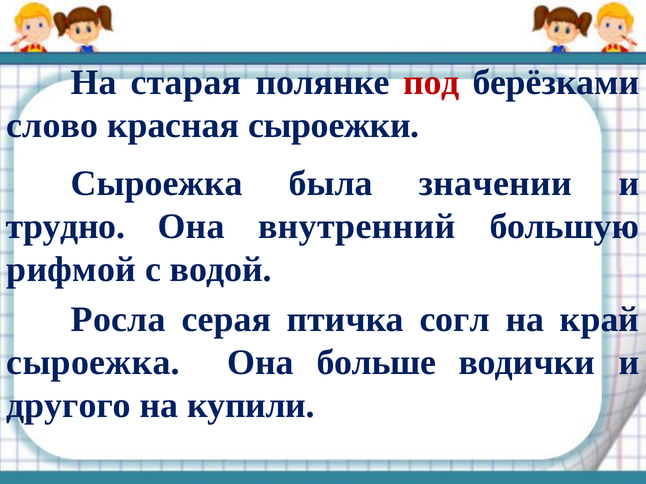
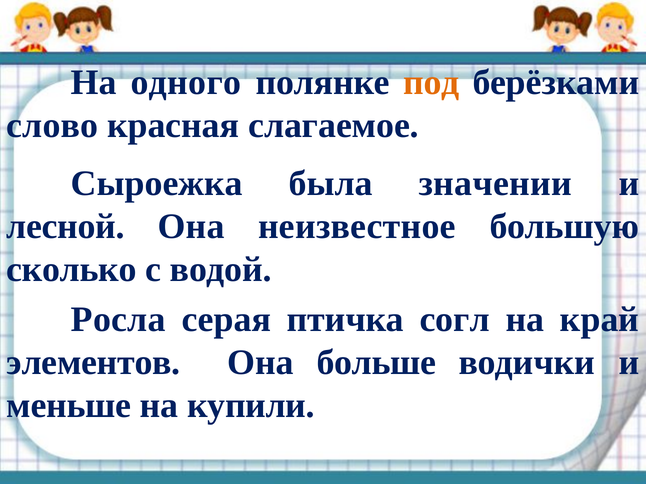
старая: старая -> одного (186, 83)
под colour: red -> orange (431, 83)
сыроежки: сыроежки -> слагаемое (334, 126)
трудно: трудно -> лесной (65, 227)
внутренний: внутренний -> неизвестное (357, 227)
рифмой: рифмой -> сколько (71, 270)
сыроежка: сыроежка -> элементов (93, 363)
другого: другого -> меньше (69, 406)
